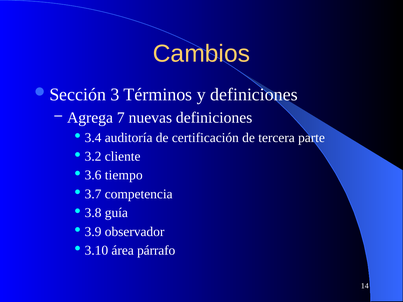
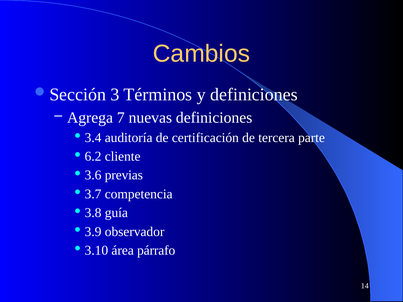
3.2: 3.2 -> 6.2 (93, 157)
tiempo: tiempo -> previas (124, 175)
